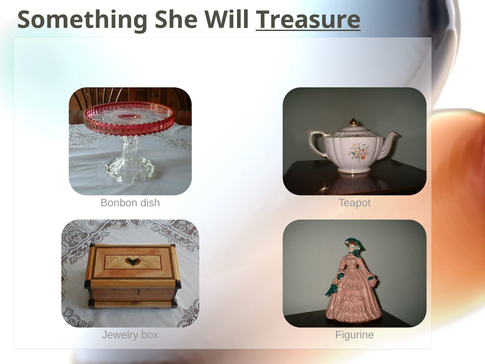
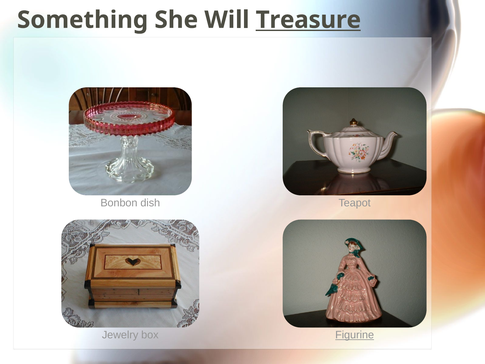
Figurine underline: none -> present (355, 335)
